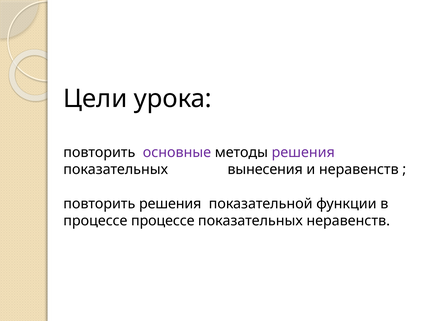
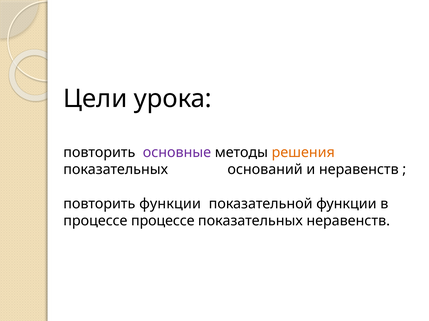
решения colour: purple -> orange (303, 153)
вынесения: вынесения -> оснований (265, 170)
повторить решения: решения -> функции (170, 204)
